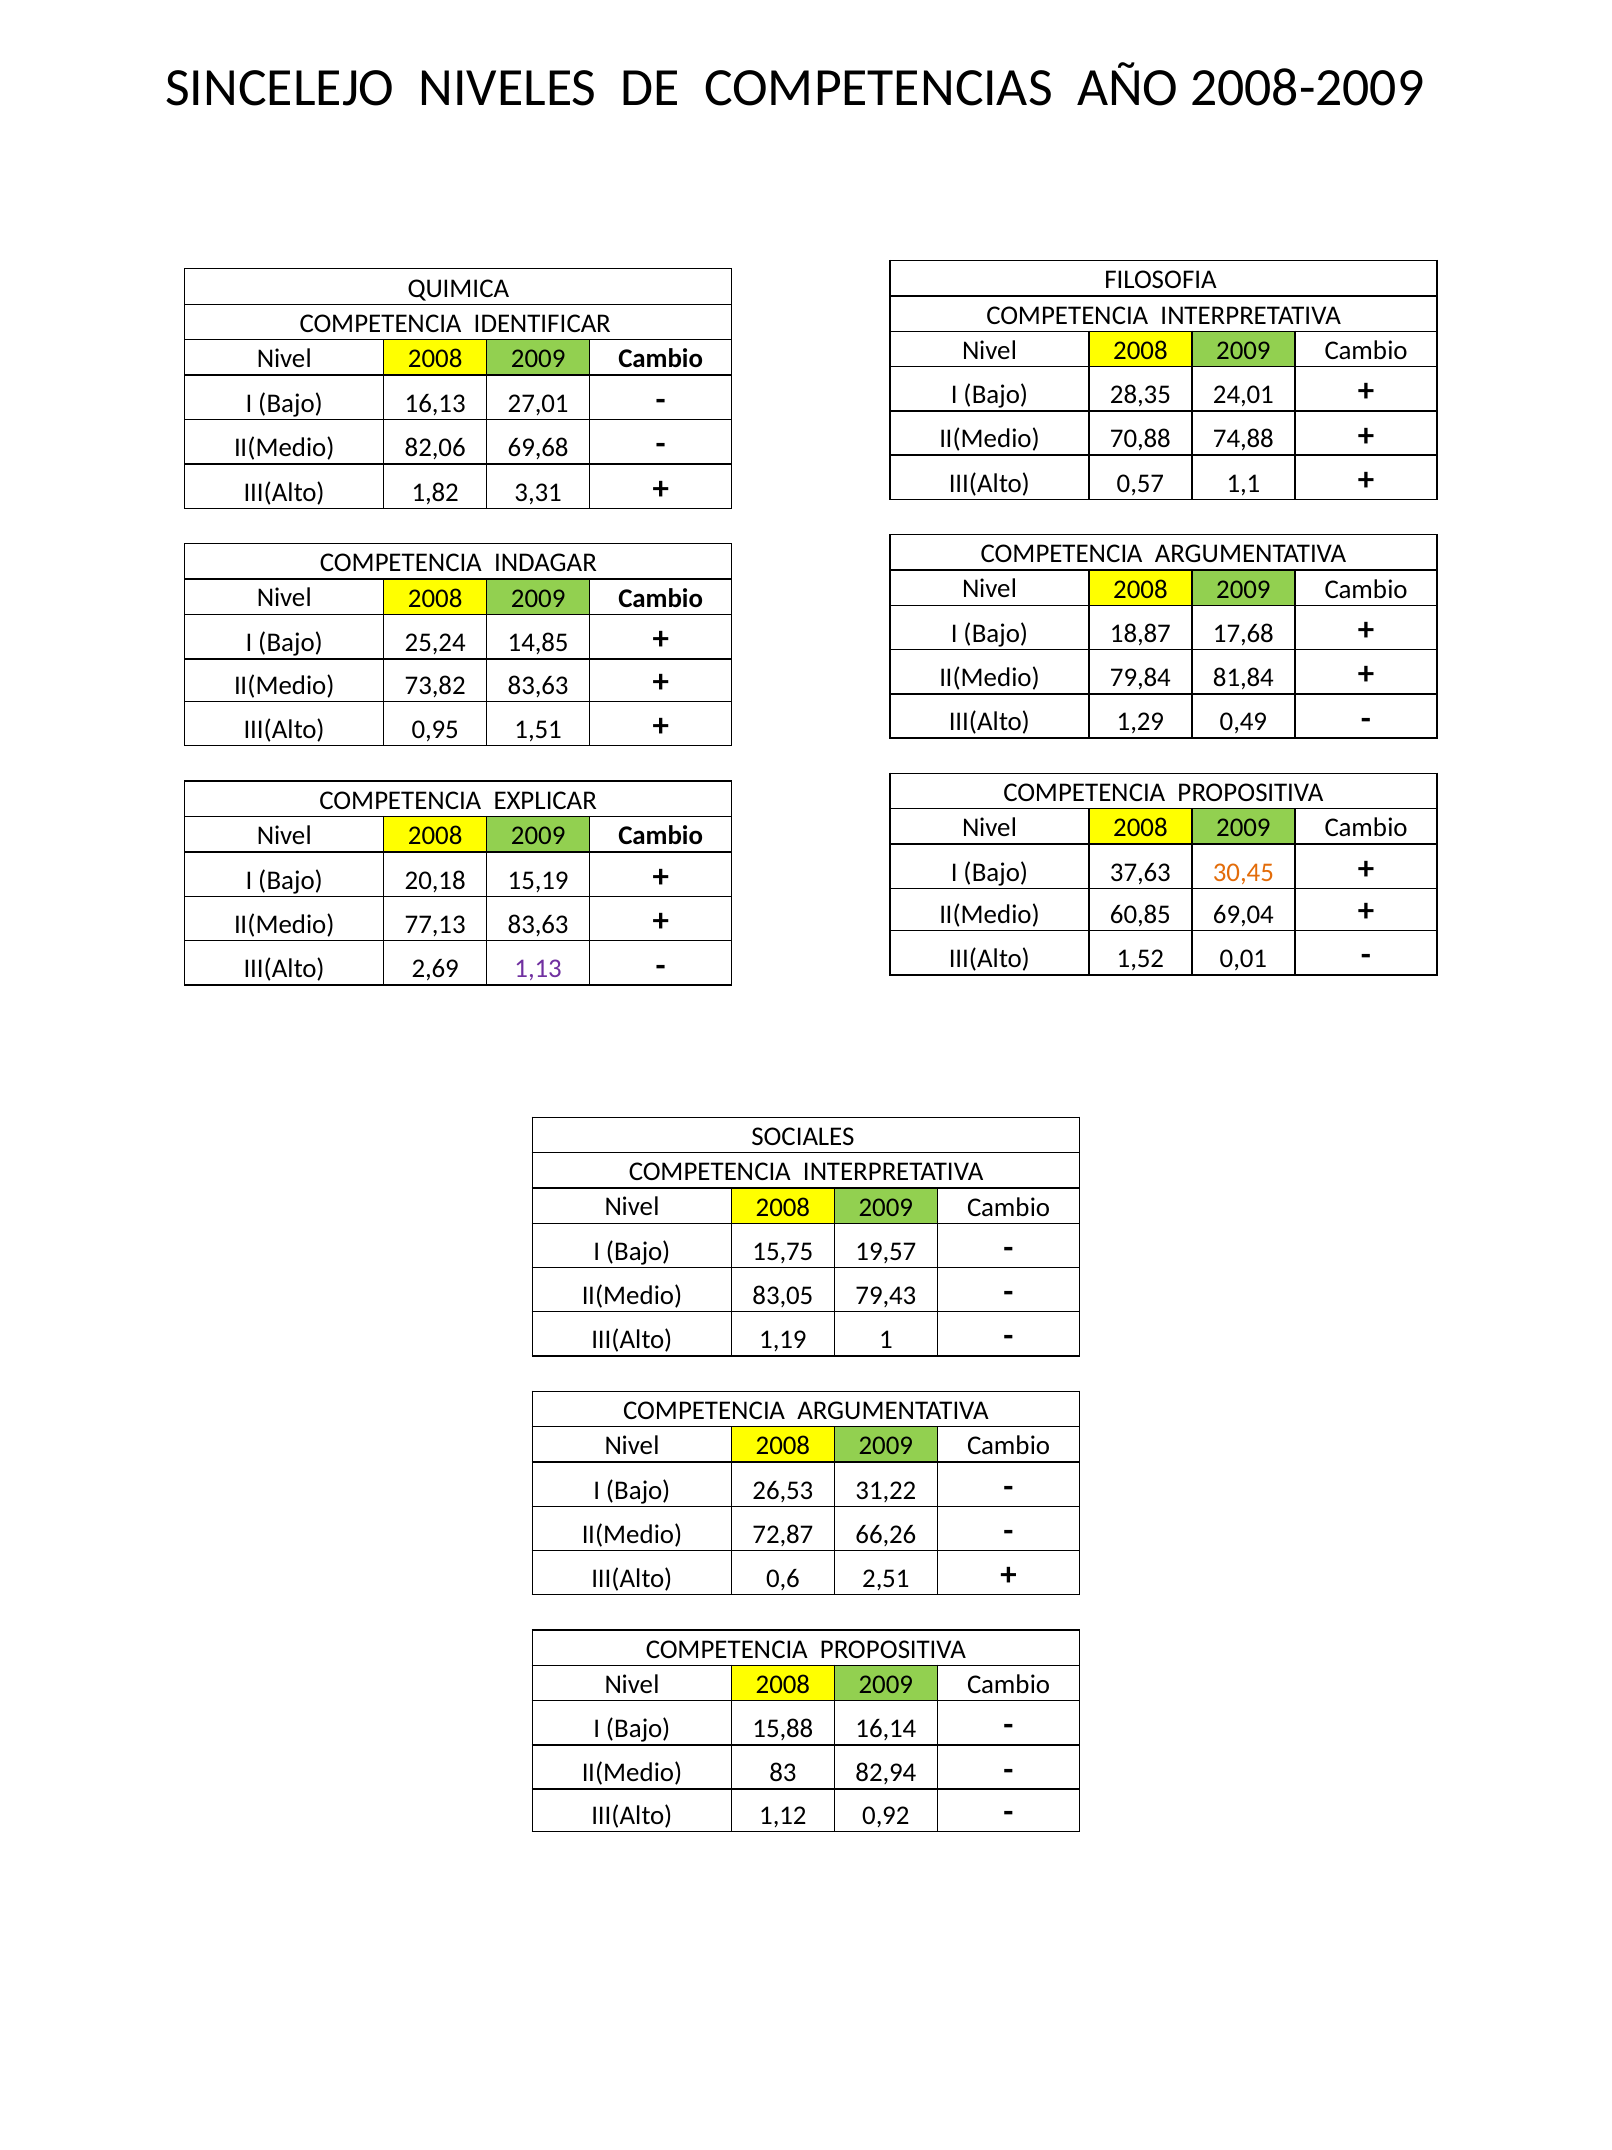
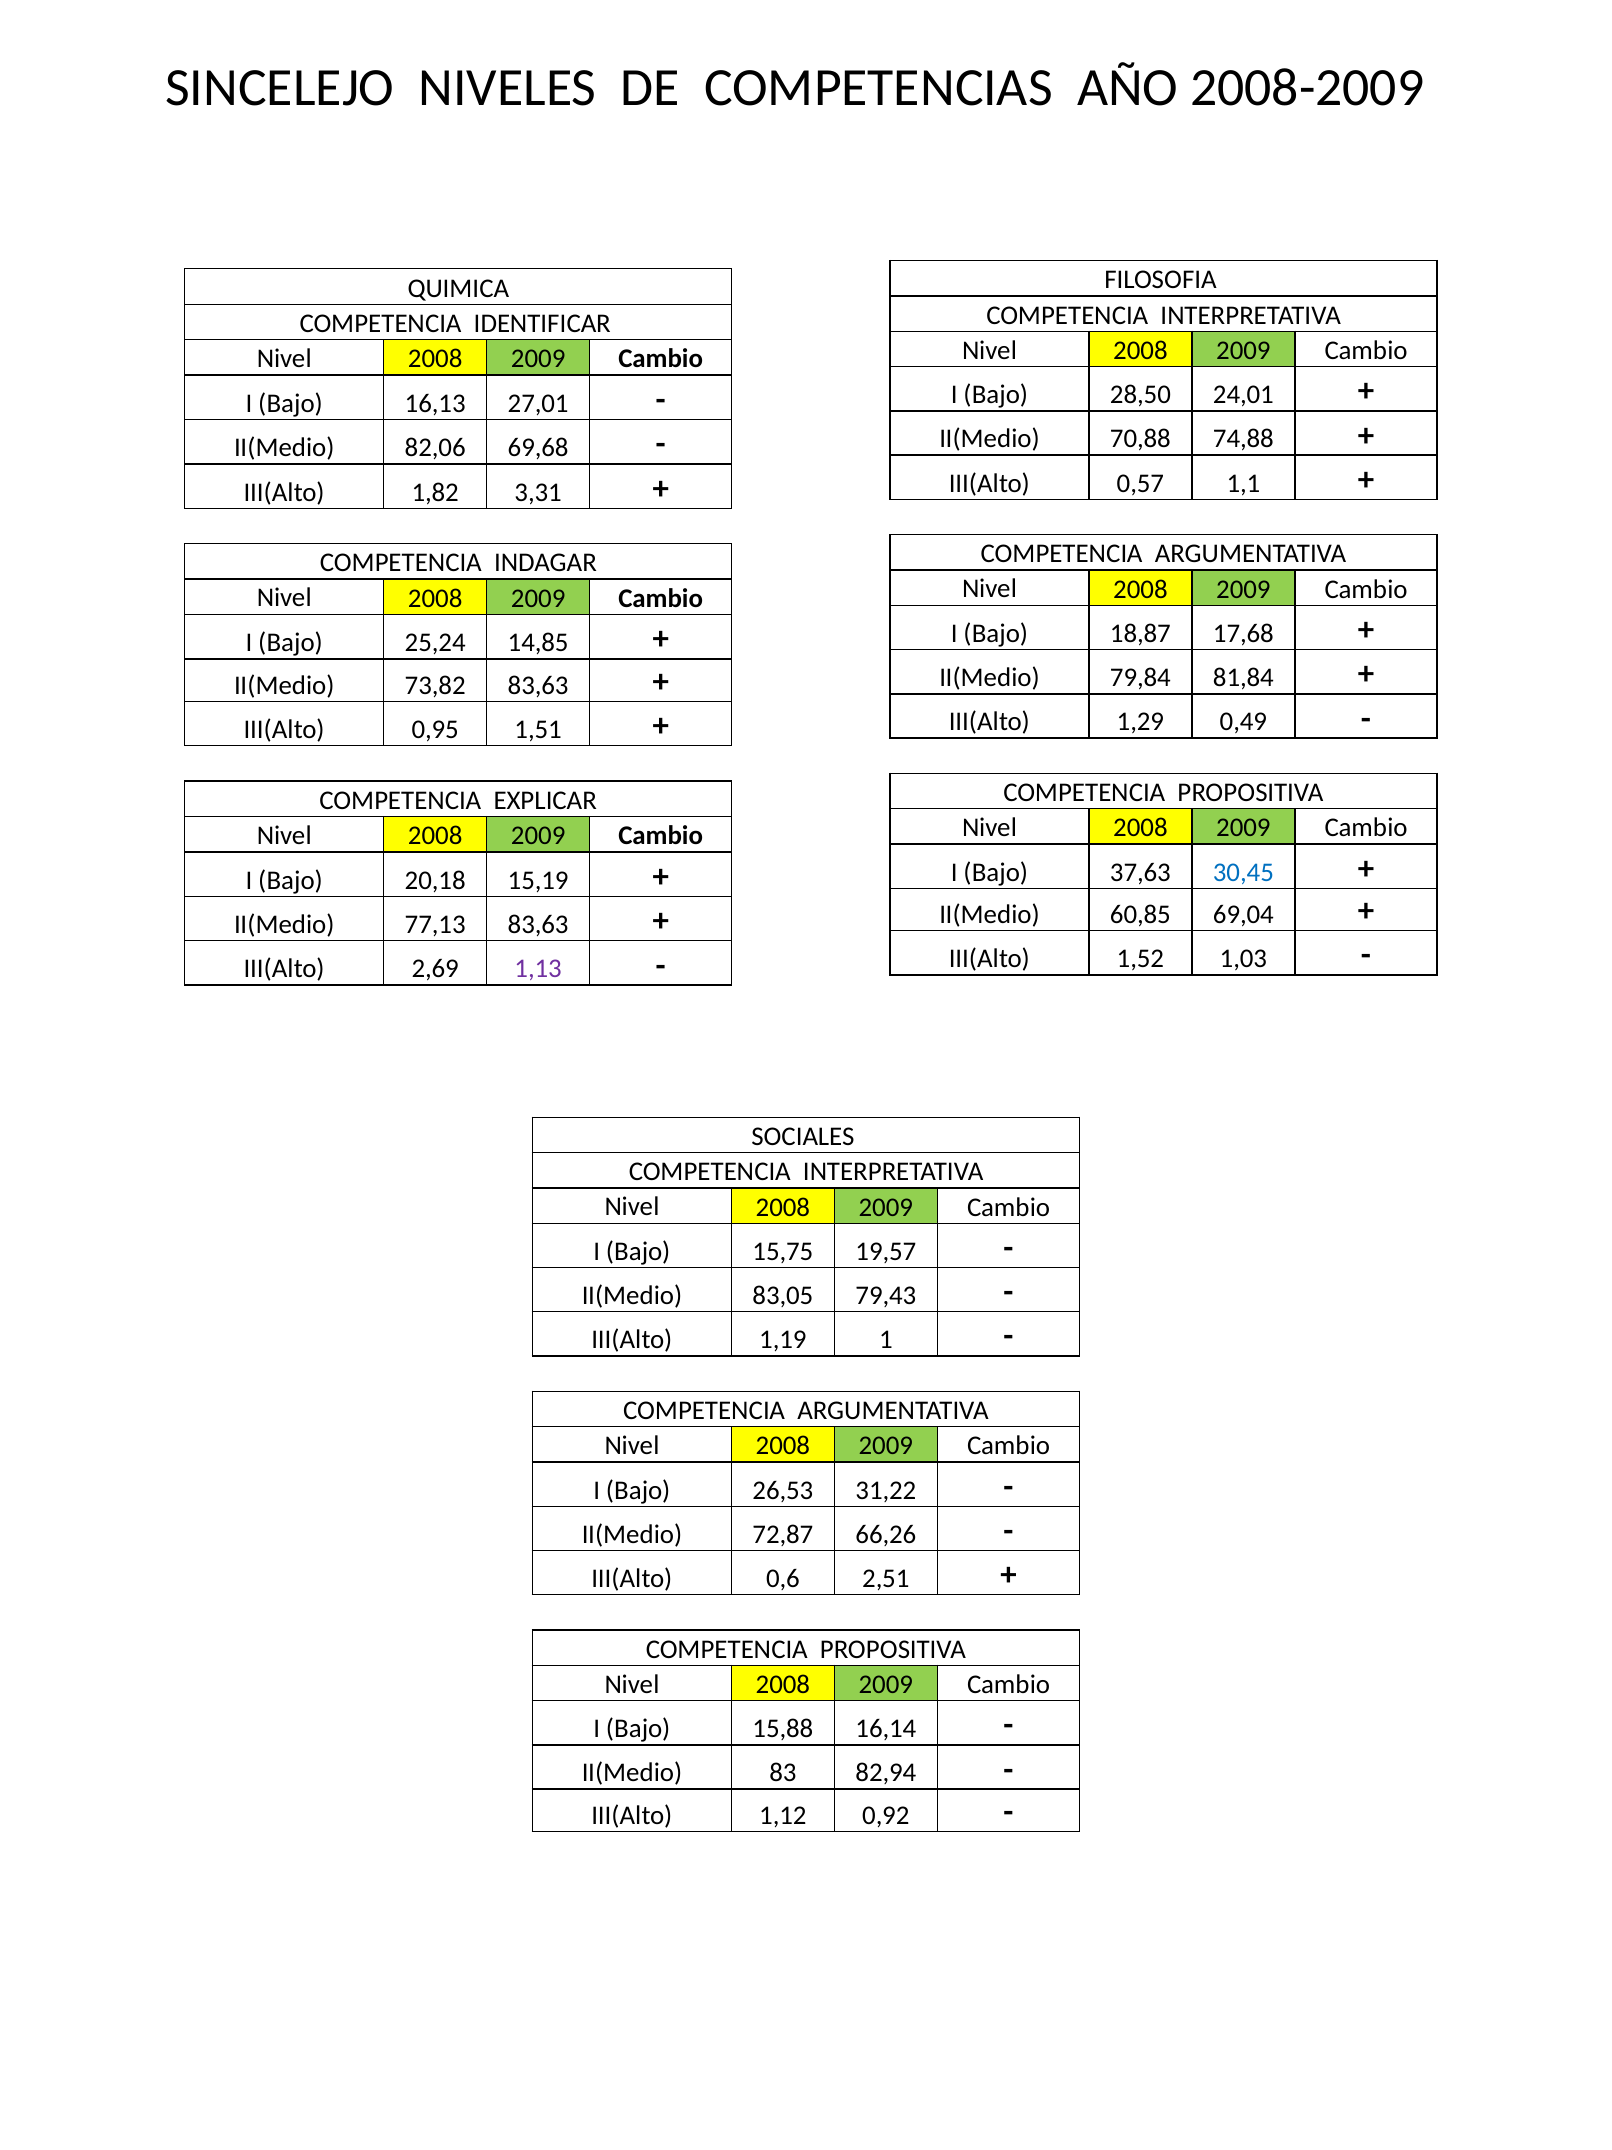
28,35: 28,35 -> 28,50 (1140, 395)
30,45 colour: orange -> blue (1243, 872)
0,01: 0,01 -> 1,03 (1243, 958)
